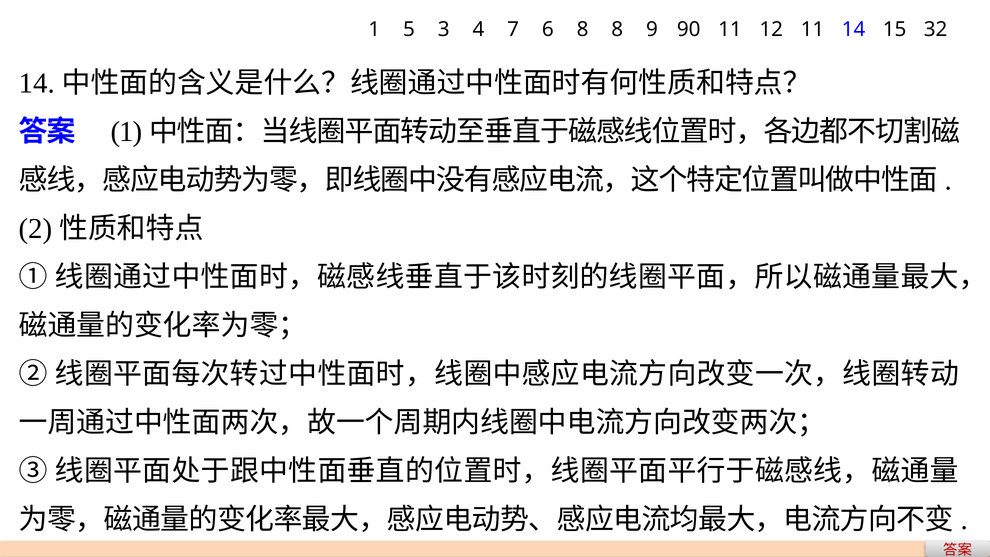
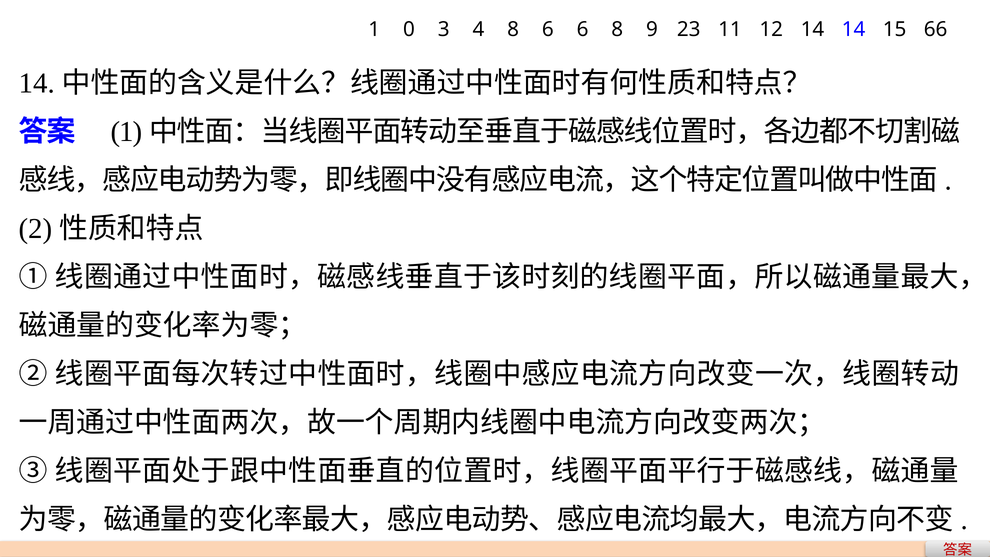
5: 5 -> 0 (409, 29)
4 7: 7 -> 8 (513, 29)
6 8: 8 -> 6 (583, 29)
90: 90 -> 23 (689, 29)
12 11: 11 -> 14 (812, 29)
32: 32 -> 66 (936, 29)
